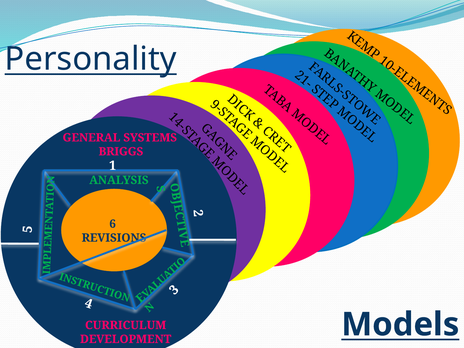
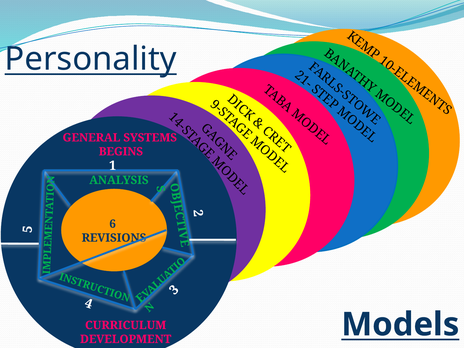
BRIGGS: BRIGGS -> BEGINS (121, 152)
